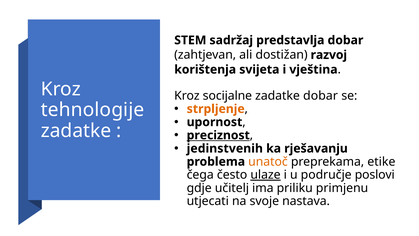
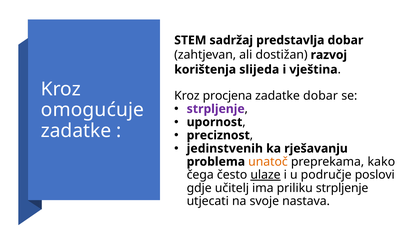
svijeta: svijeta -> slijeda (259, 69)
socijalne: socijalne -> procjena (227, 96)
strpljenje colour: orange -> purple (216, 109)
tehnologije: tehnologije -> omogućuje (93, 110)
preciznost underline: present -> none (218, 135)
etike: etike -> kako (381, 161)
priliku primjenu: primjenu -> strpljenje (342, 188)
